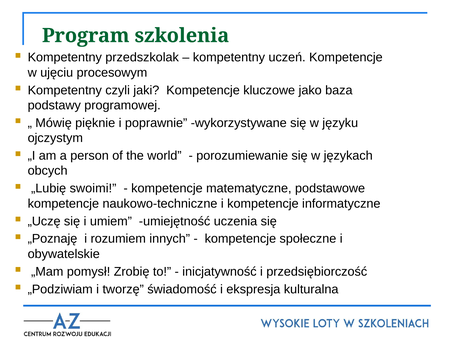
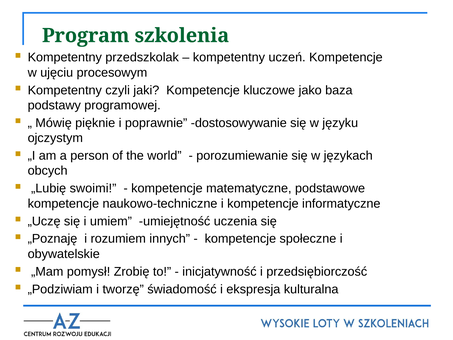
wykorzystywane: wykorzystywane -> dostosowywanie (239, 123)
